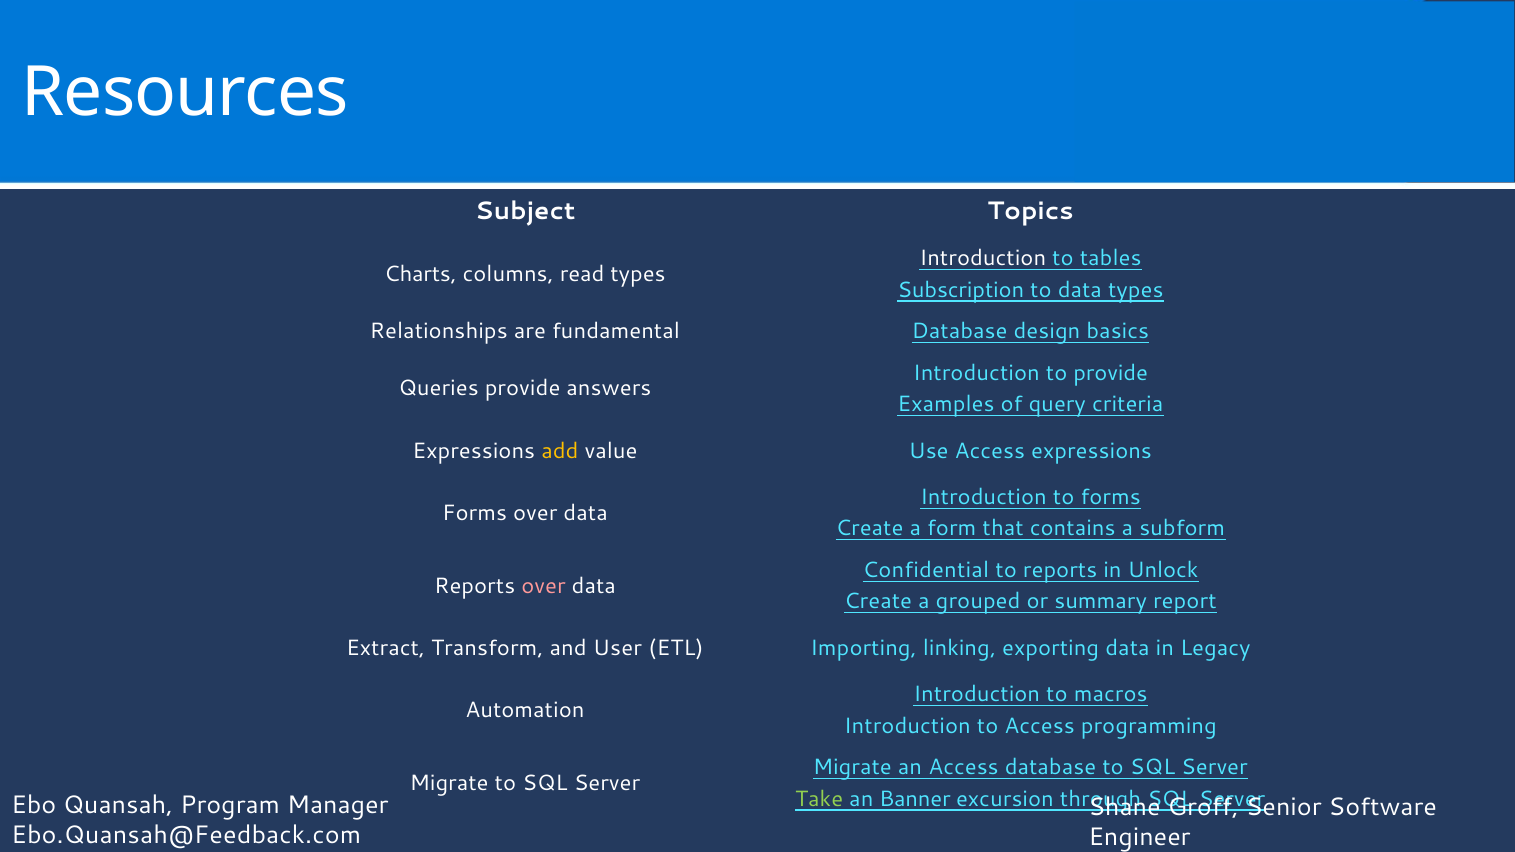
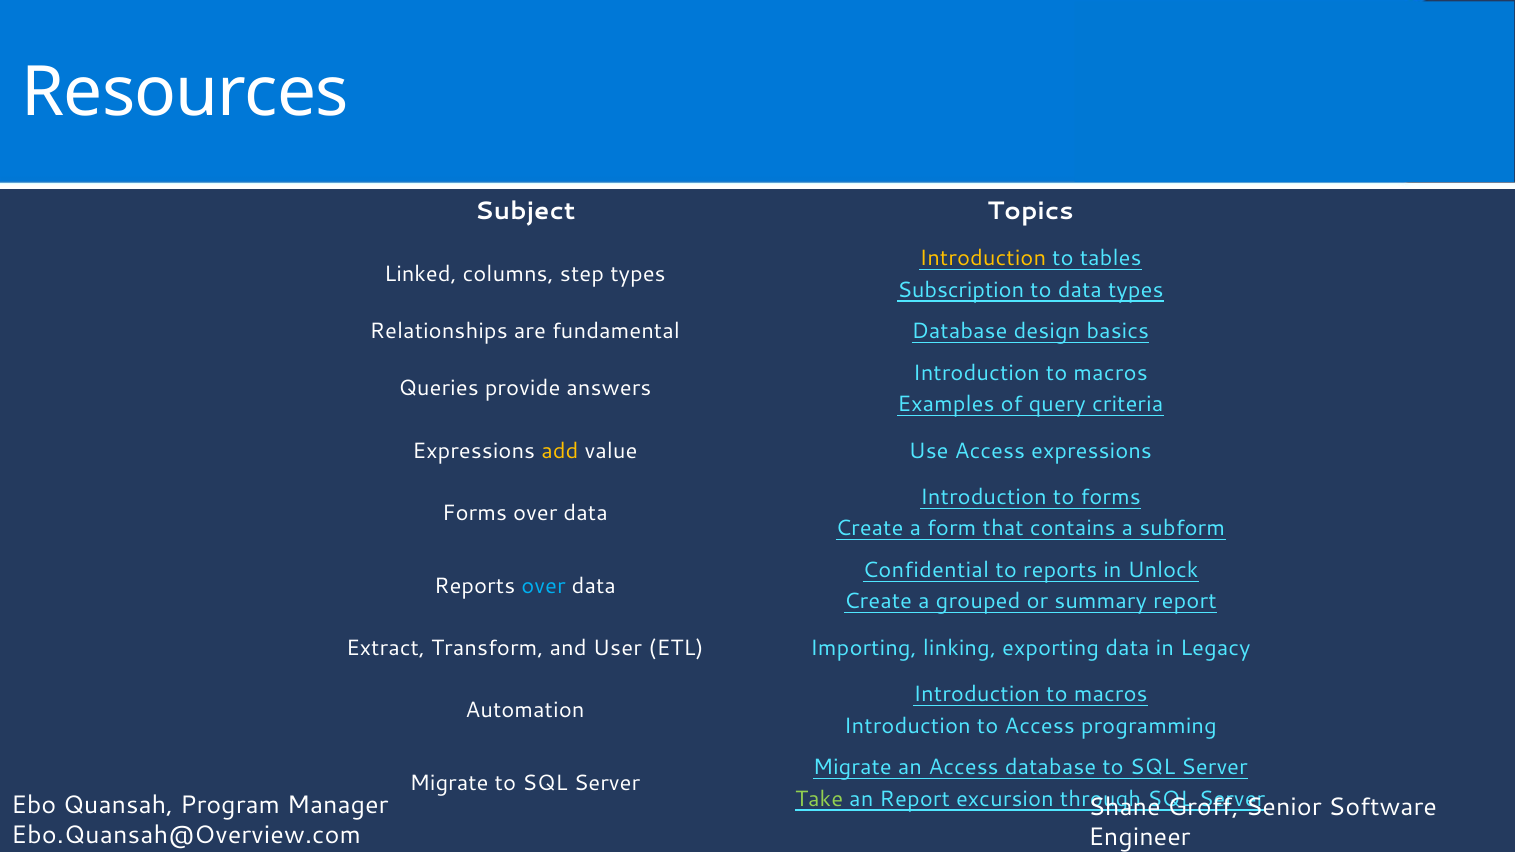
Introduction colour: white -> yellow (983, 258)
Charts: Charts -> Linked (420, 274)
read: read -> step (582, 274)
provide: provide -> macros (1111, 373)
over colour: pink -> light blue (543, 586)
an Banner: Banner -> Report (915, 799)
Ebo.Quansah@Feedback.com: Ebo.Quansah@Feedback.com -> Ebo.Quansah@Overview.com (186, 835)
